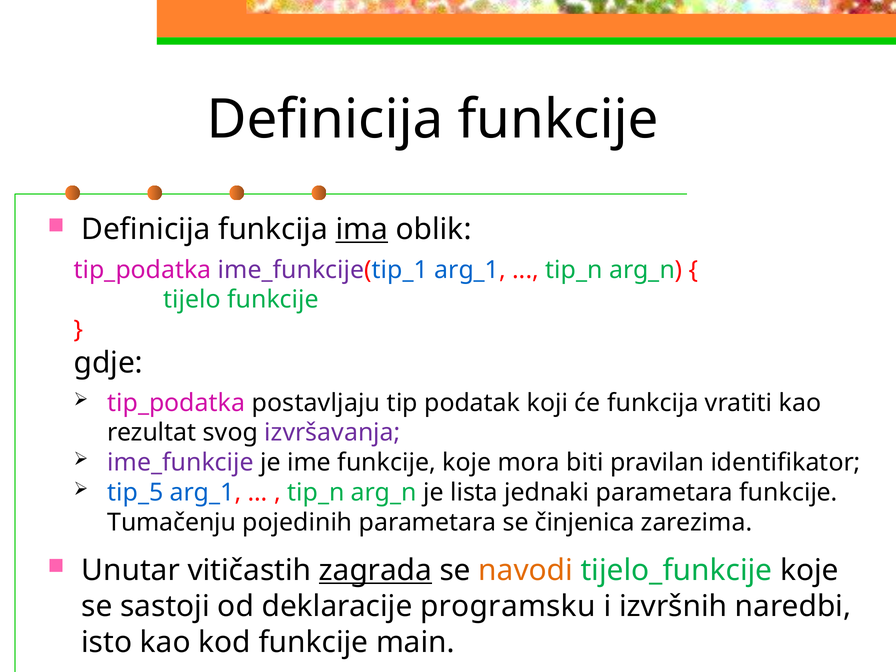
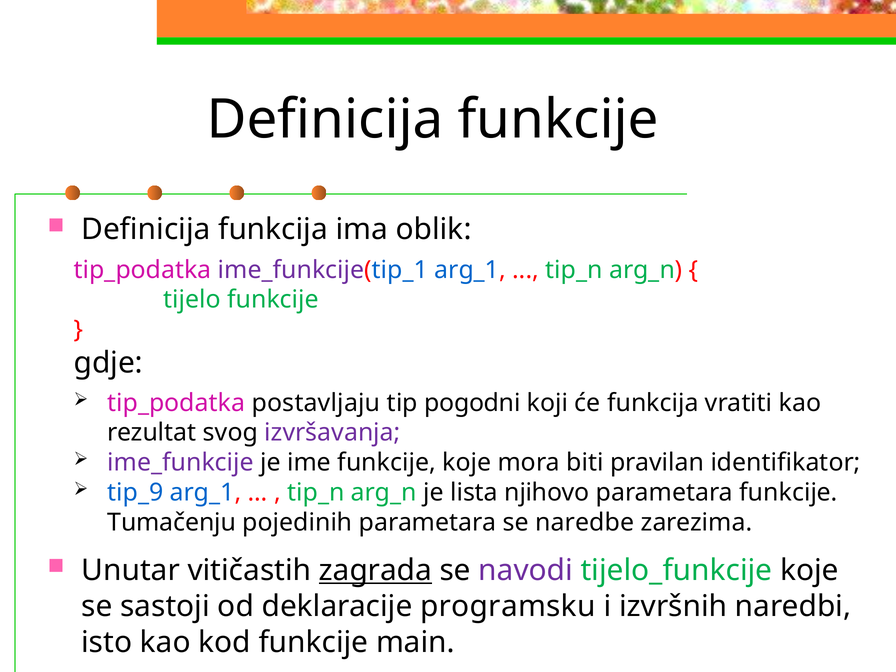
ima underline: present -> none (362, 229)
podatak: podatak -> pogodni (472, 403)
tip_5: tip_5 -> tip_9 (135, 492)
jednaki: jednaki -> njihovo (547, 492)
činjenica: činjenica -> naredbe (585, 522)
navodi colour: orange -> purple (526, 570)
